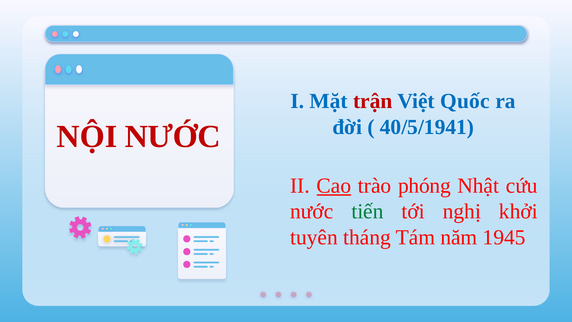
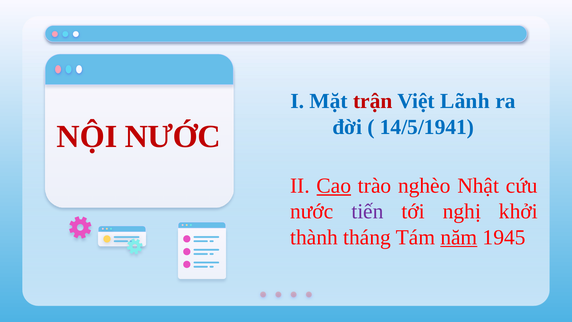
Quốc: Quốc -> Lãnh (465, 101)
40/5/1941: 40/5/1941 -> 14/5/1941 (427, 127)
phóng: phóng -> nghèo (424, 186)
tiến colour: green -> purple (367, 211)
tuyên: tuyên -> thành (314, 237)
năm underline: none -> present (459, 237)
